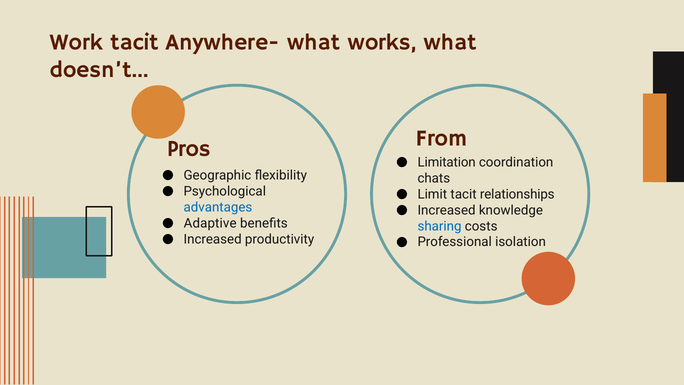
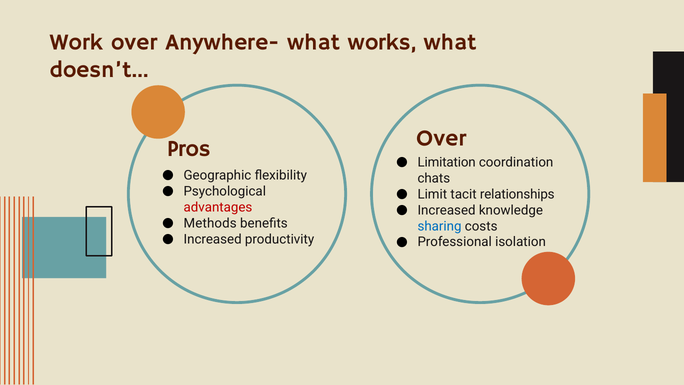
Work tacit: tacit -> over (134, 42)
Pros From: From -> Over (441, 138)
advantages colour: blue -> red (218, 207)
Adaptive: Adaptive -> Methods (210, 223)
